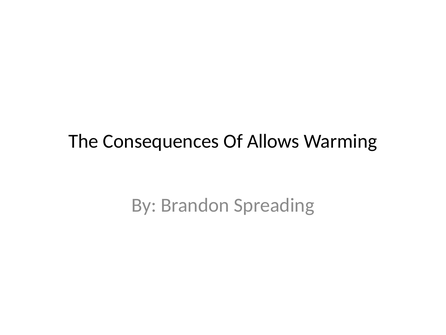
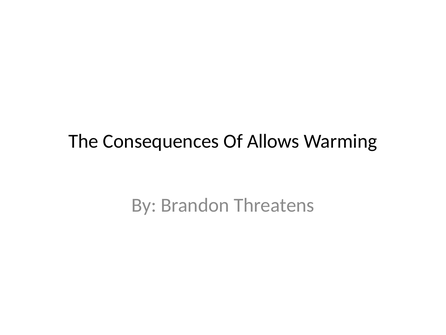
Spreading: Spreading -> Threatens (274, 205)
